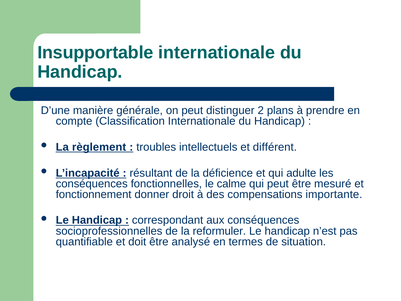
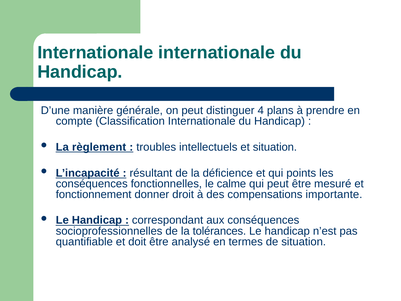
Insupportable: Insupportable -> Internationale (95, 53)
2: 2 -> 4 (261, 110)
et différent: différent -> situation (275, 147)
adulte: adulte -> points (301, 173)
reformuler: reformuler -> tolérances (219, 231)
